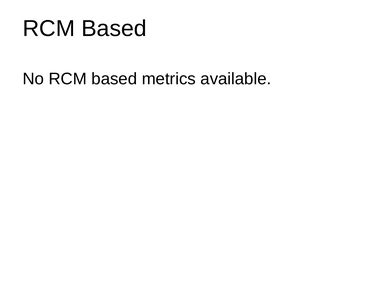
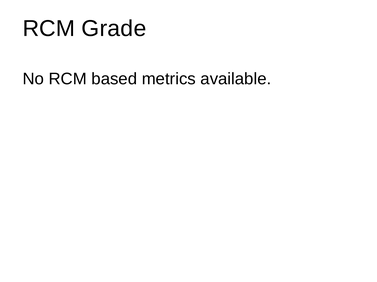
Based: Based -> Grade (114, 29)
